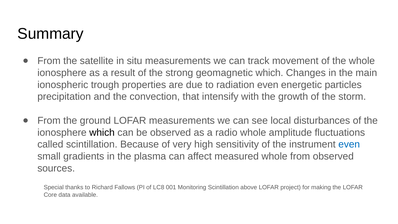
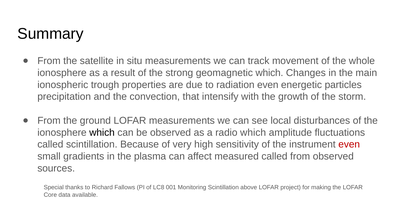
radio whole: whole -> which (253, 132)
even colour: blue -> red (349, 144)
measured whole: whole -> called (274, 156)
